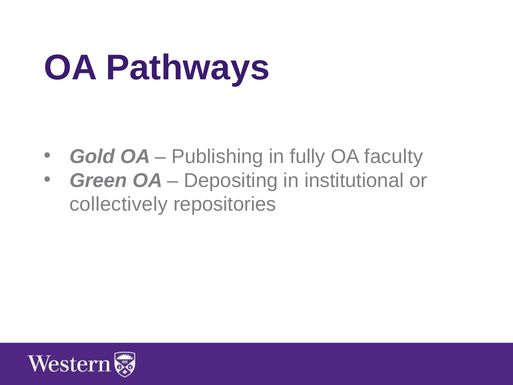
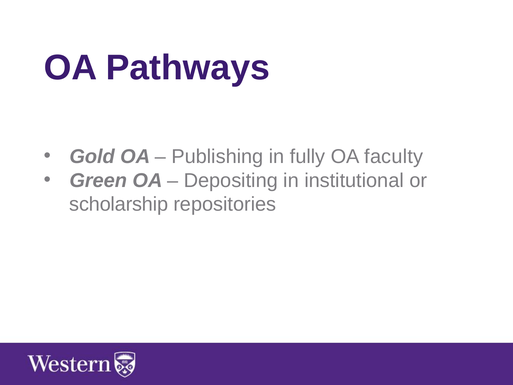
collectively: collectively -> scholarship (119, 204)
